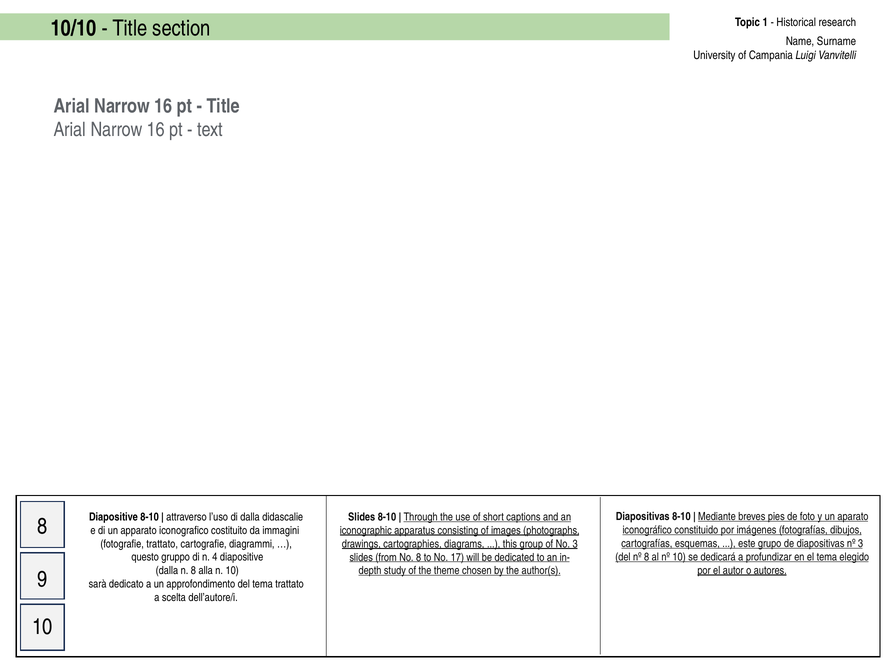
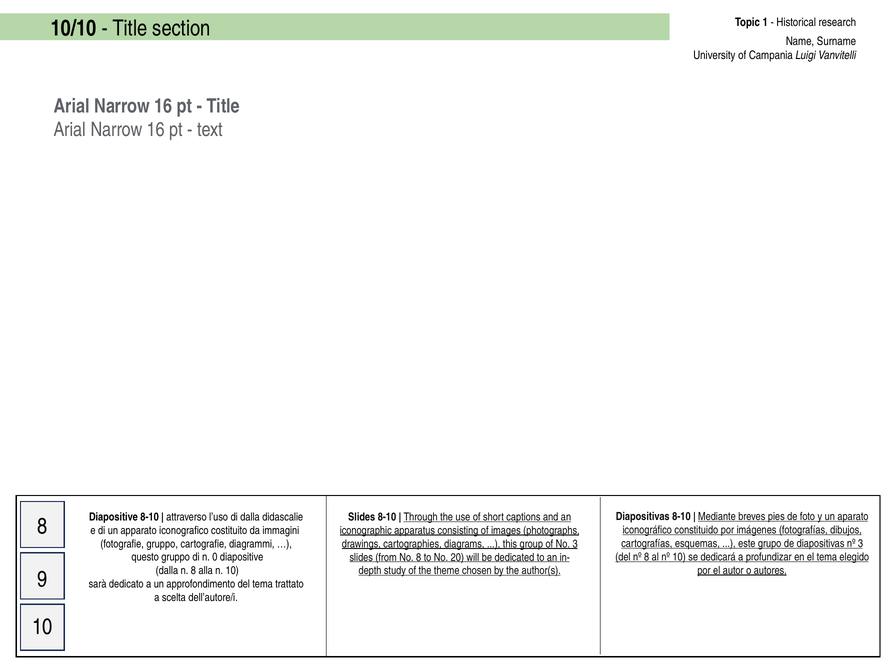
fotografie trattato: trattato -> gruppo (162, 544)
4: 4 -> 0 (215, 558)
17: 17 -> 20 (457, 558)
